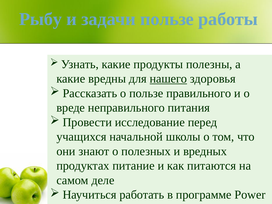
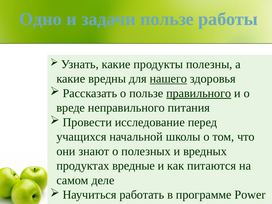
Рыбу: Рыбу -> Одно (40, 19)
правильного underline: none -> present (199, 93)
питание: питание -> вредные (134, 166)
